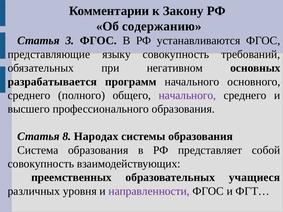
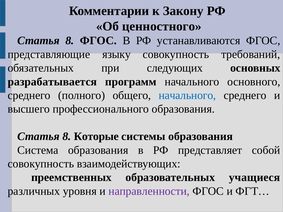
содержанию: содержанию -> ценностного (162, 26)
3: 3 -> 8 (70, 41)
негативном: негативном -> следующих (175, 68)
начального colour: purple -> blue (187, 95)
Народах: Народах -> Которые (96, 137)
